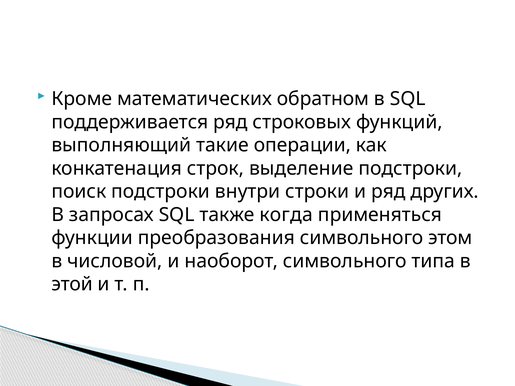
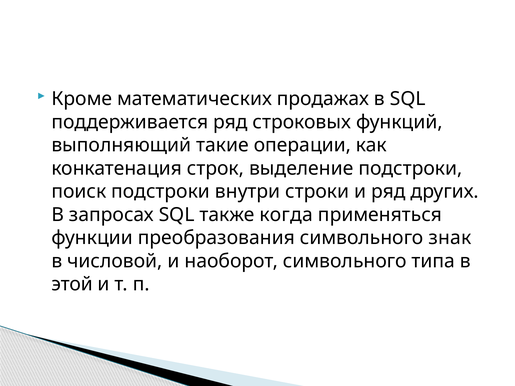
обратном: обратном -> продажах (323, 99)
этом: этом -> знак (450, 238)
